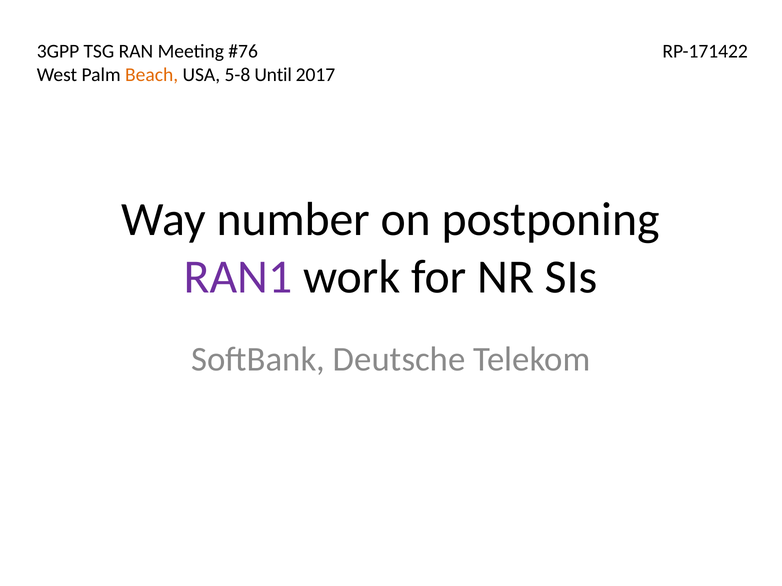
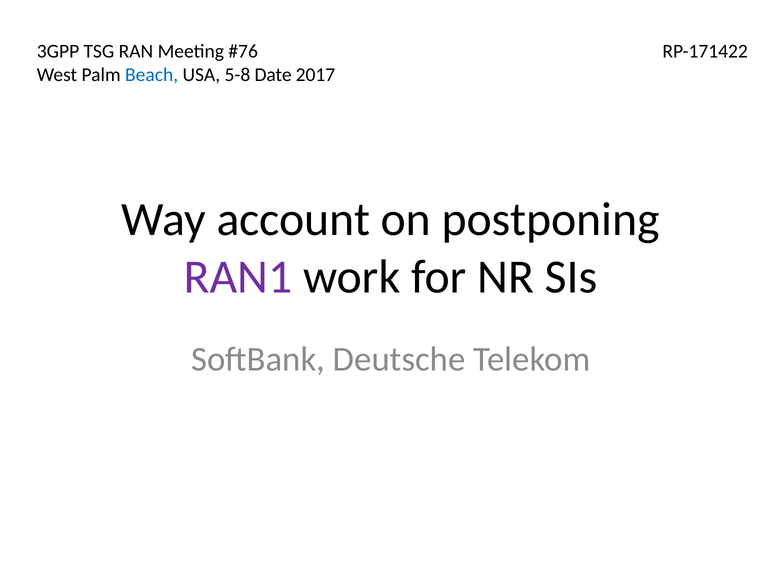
Beach colour: orange -> blue (152, 75)
Until: Until -> Date (273, 75)
number: number -> account (293, 220)
